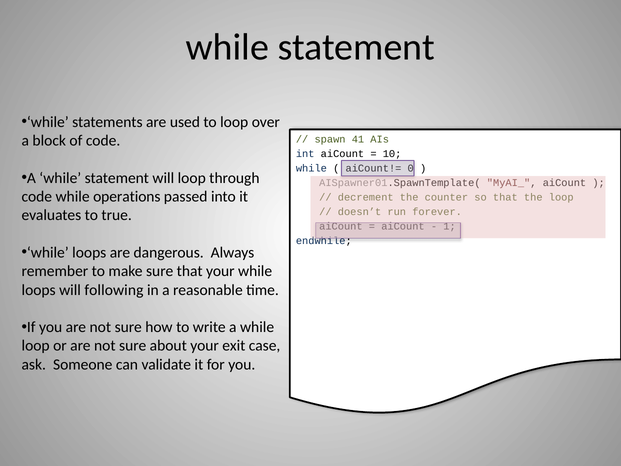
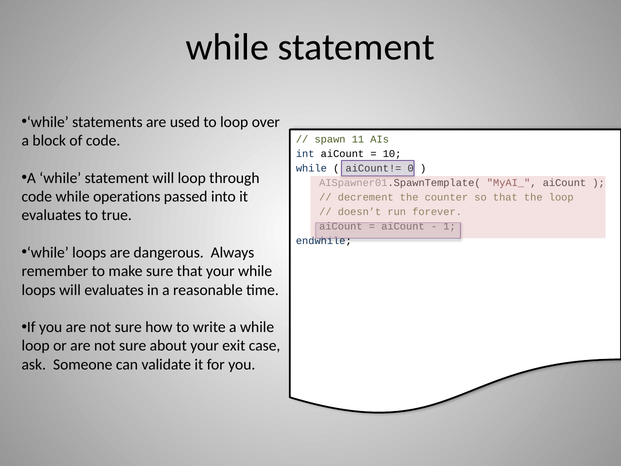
41: 41 -> 11 (358, 139)
will following: following -> evaluates (114, 290)
